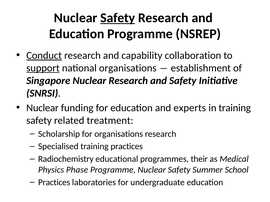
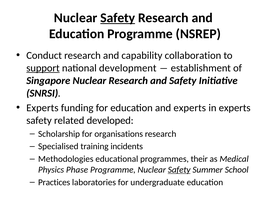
Conduct underline: present -> none (44, 56)
national organisations: organisations -> development (128, 68)
Nuclear: Nuclear -> Experts (42, 108)
in training: training -> experts (235, 108)
treatment: treatment -> developed (110, 121)
training practices: practices -> incidents (127, 147)
Radiochemistry: Radiochemistry -> Methodologies (66, 159)
Safety underline: none -> present (179, 170)
